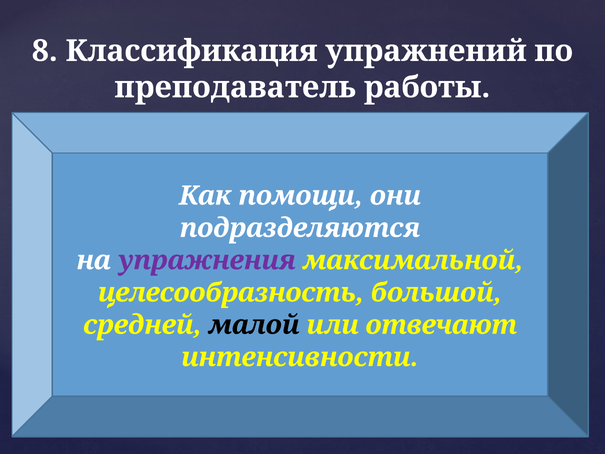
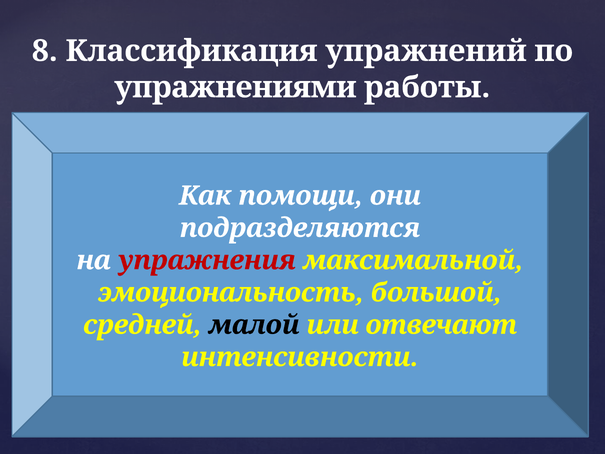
преподаватель: преподаватель -> упражнениями (235, 87)
упражнения colour: purple -> red (207, 260)
целесообразность: целесообразность -> эмоциональность (231, 292)
